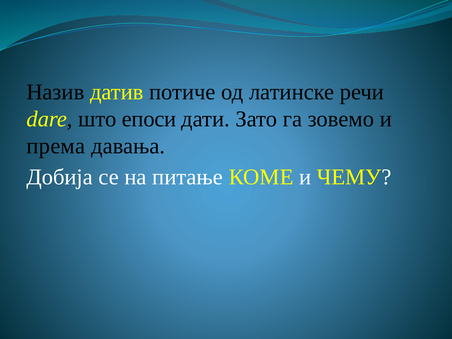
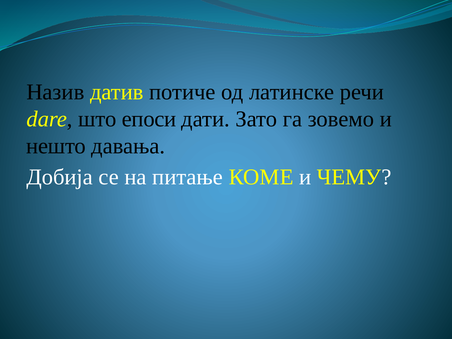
према: према -> нешто (56, 146)
